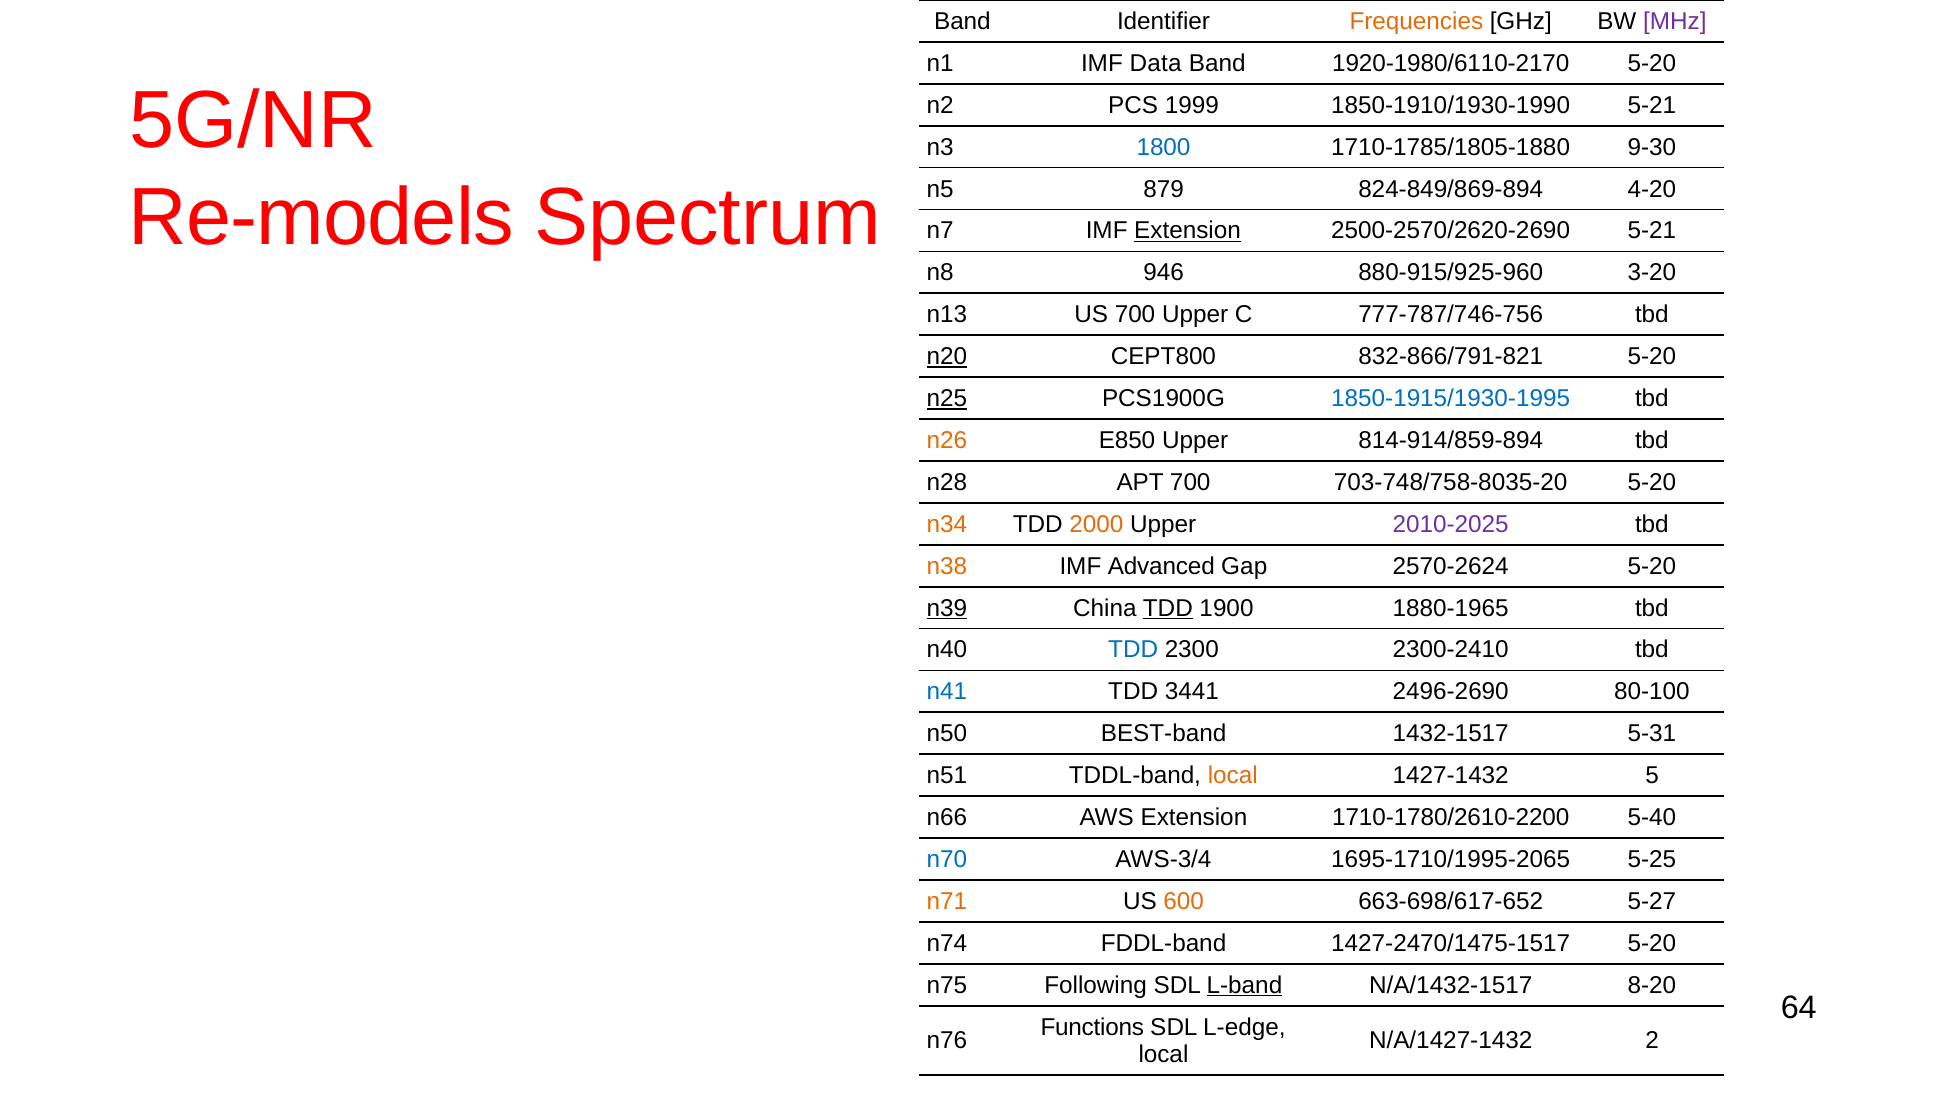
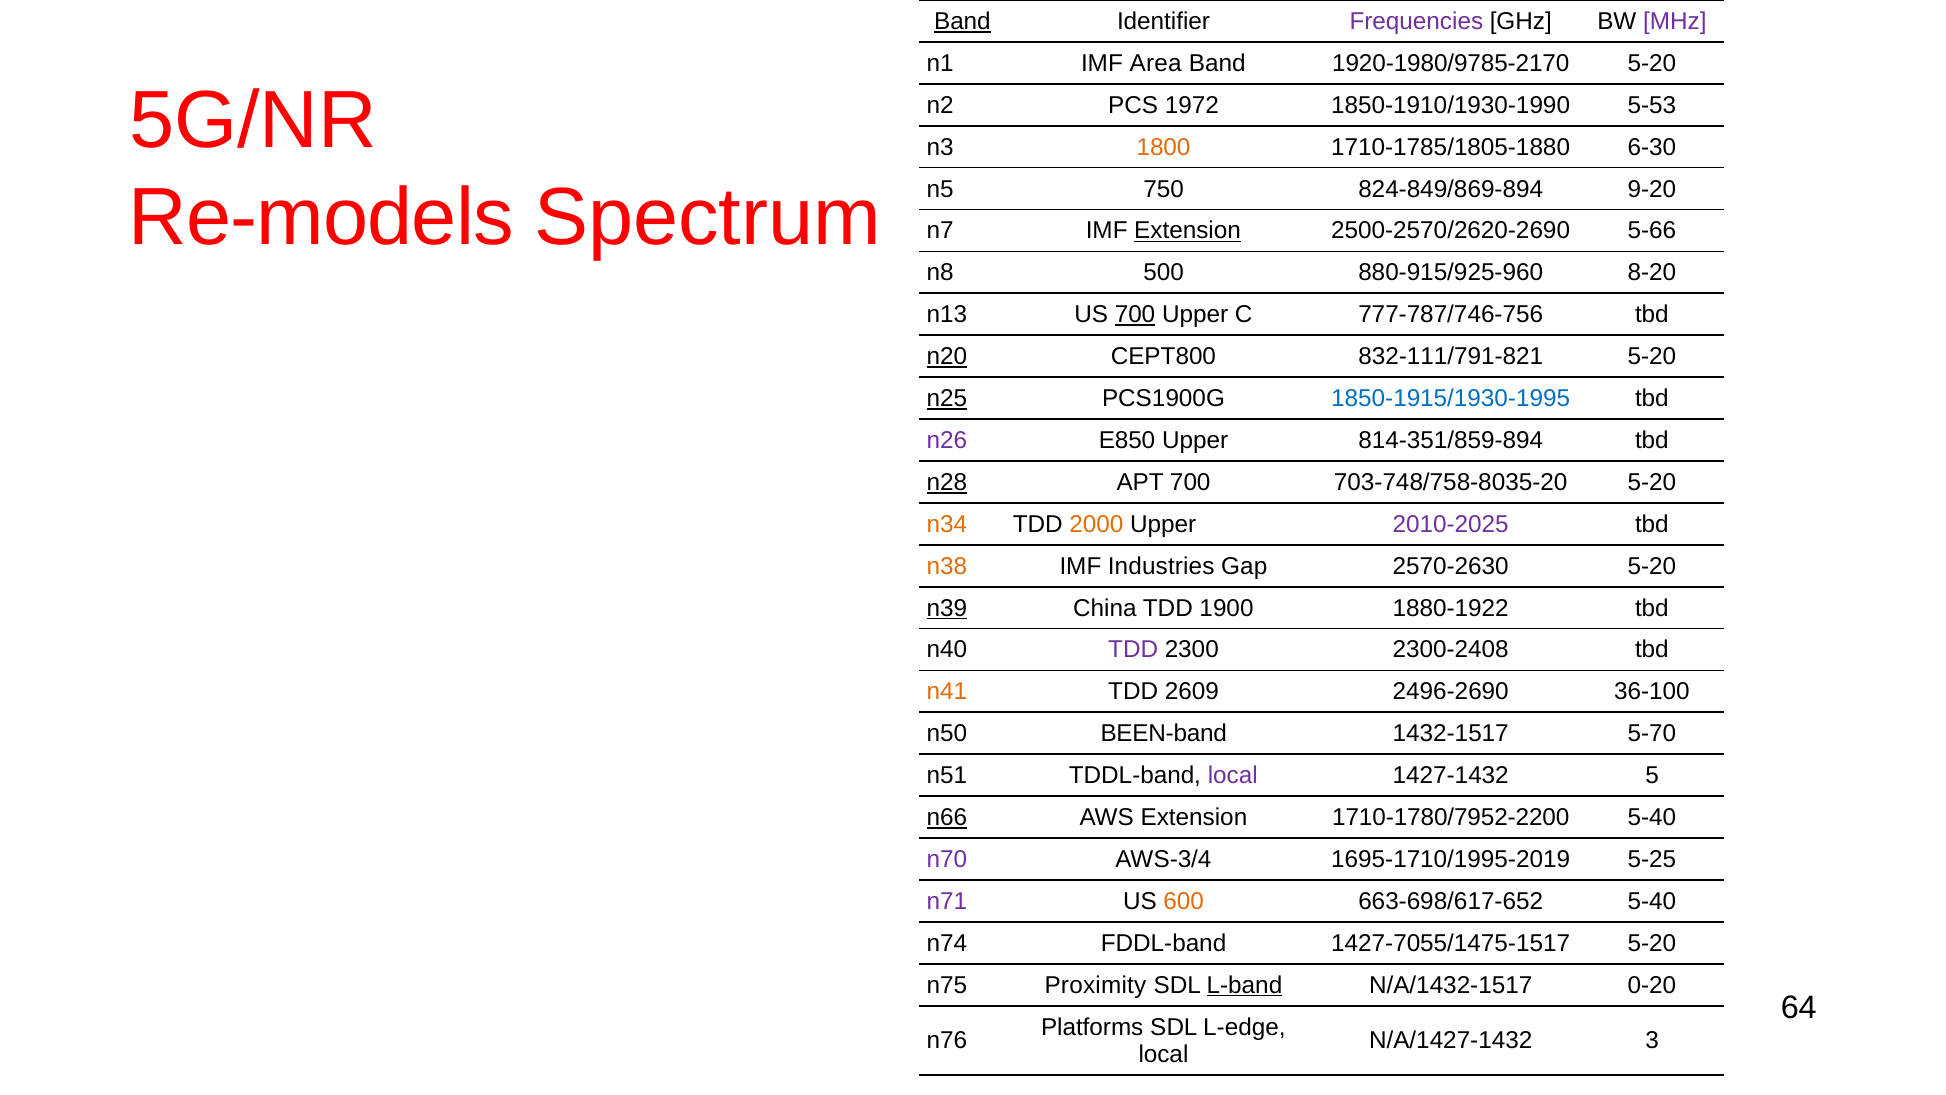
Band underline: none -> present (962, 21)
Frequencies colour: orange -> purple (1416, 21)
Data: Data -> Area (1156, 63)
1920-1980/6110-2170: 1920-1980/6110-2170 -> 1920-1980/9785-2170 (1451, 63)
1999: 1999 -> 1972 (1192, 105)
1850-1910/1930-1990 5-21: 5-21 -> 5-53 (1652, 105)
1800 colour: blue -> orange (1164, 147)
9-30: 9-30 -> 6-30 (1652, 147)
879: 879 -> 750 (1164, 189)
4-20: 4-20 -> 9-20 (1652, 189)
2500-2570/2620-2690 5-21: 5-21 -> 5-66 (1652, 231)
946: 946 -> 500 (1164, 273)
3-20: 3-20 -> 8-20 (1652, 273)
700 underline: none -> present (1135, 315)
832-866/791-821: 832-866/791-821 -> 832-111/791-821 (1451, 357)
n26 colour: orange -> purple (947, 440)
814-914/859-894: 814-914/859-894 -> 814-351/859-894 (1451, 440)
n28 underline: none -> present (947, 482)
Advanced: Advanced -> Industries (1161, 566)
2570-2624: 2570-2624 -> 2570-2630 (1451, 566)
TDD underline: present -> none (1168, 608)
1880-1965: 1880-1965 -> 1880-1922 (1451, 608)
TDD colour: blue -> purple (1133, 650)
2300-2410: 2300-2410 -> 2300-2408 (1451, 650)
n41 colour: blue -> orange (947, 692)
3441: 3441 -> 2609 (1192, 692)
80-100: 80-100 -> 36-100 (1652, 692)
BEST-band: BEST-band -> BEEN-band (1164, 734)
5-31: 5-31 -> 5-70 (1652, 734)
local colour: orange -> purple (1233, 775)
n66 underline: none -> present (947, 817)
1710-1780/2610-2200: 1710-1780/2610-2200 -> 1710-1780/7952-2200 (1451, 817)
n70 colour: blue -> purple (947, 859)
1695-1710/1995-2065: 1695-1710/1995-2065 -> 1695-1710/1995-2019 (1451, 859)
n71 colour: orange -> purple (947, 901)
663-698/617-652 5-27: 5-27 -> 5-40 (1652, 901)
1427-2470/1475-1517: 1427-2470/1475-1517 -> 1427-7055/1475-1517 (1451, 943)
Following: Following -> Proximity (1095, 985)
8-20: 8-20 -> 0-20 (1652, 985)
Functions: Functions -> Platforms (1092, 1027)
2: 2 -> 3 (1652, 1040)
